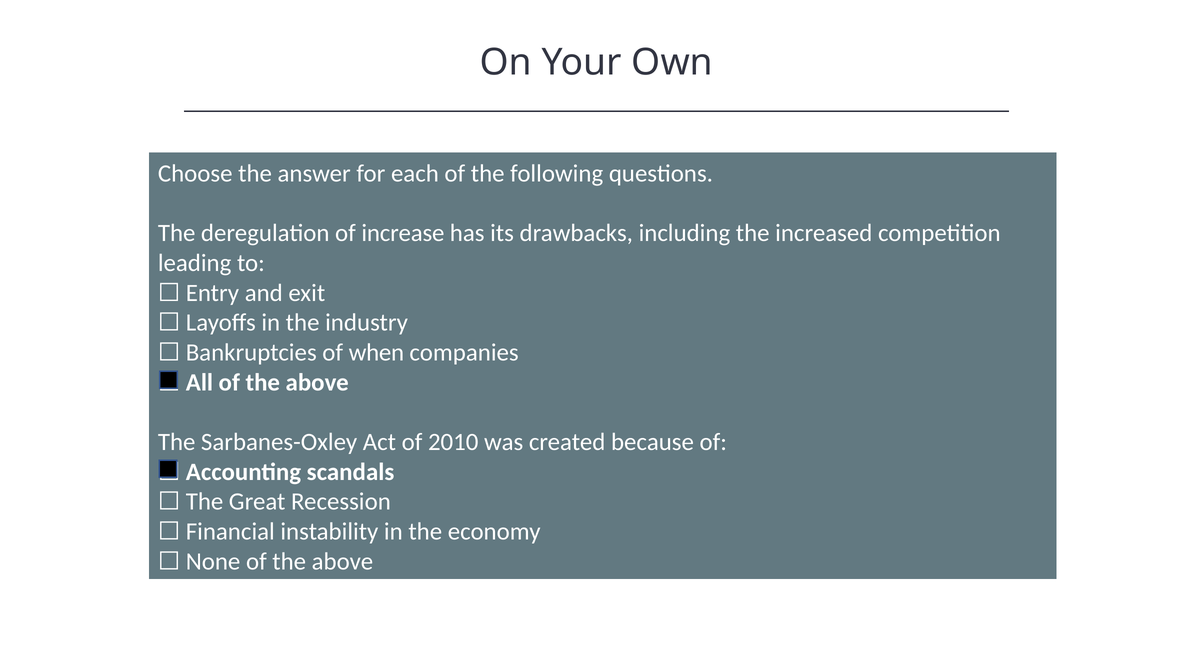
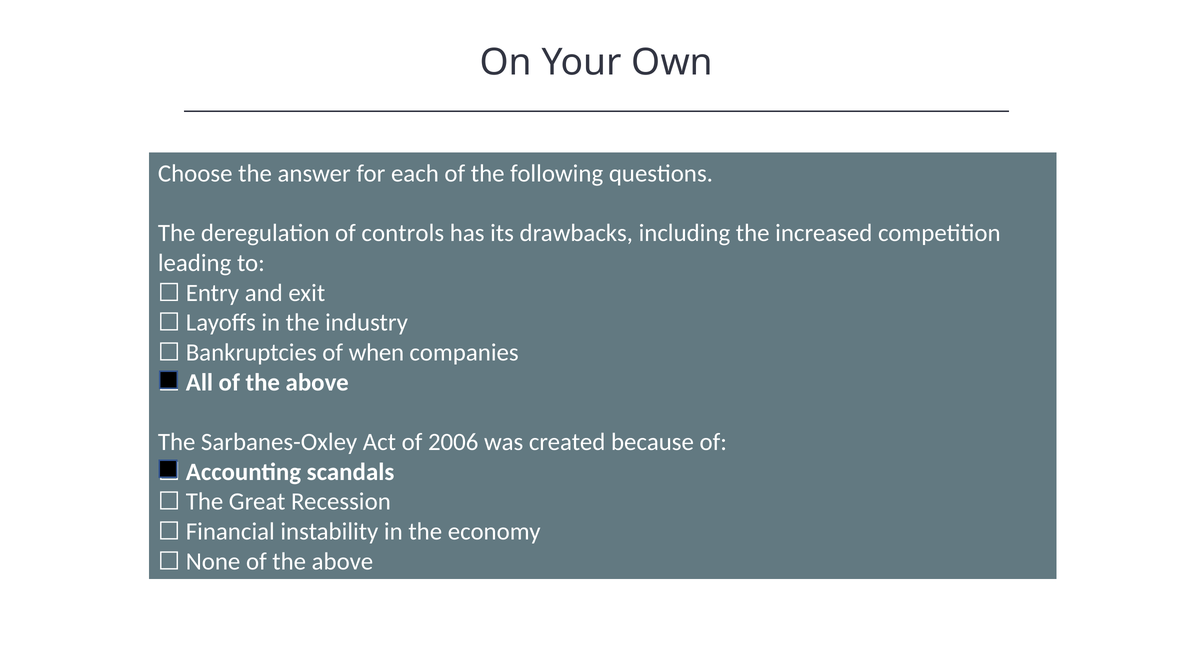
increase: increase -> controls (403, 233)
2010: 2010 -> 2006 (453, 442)
